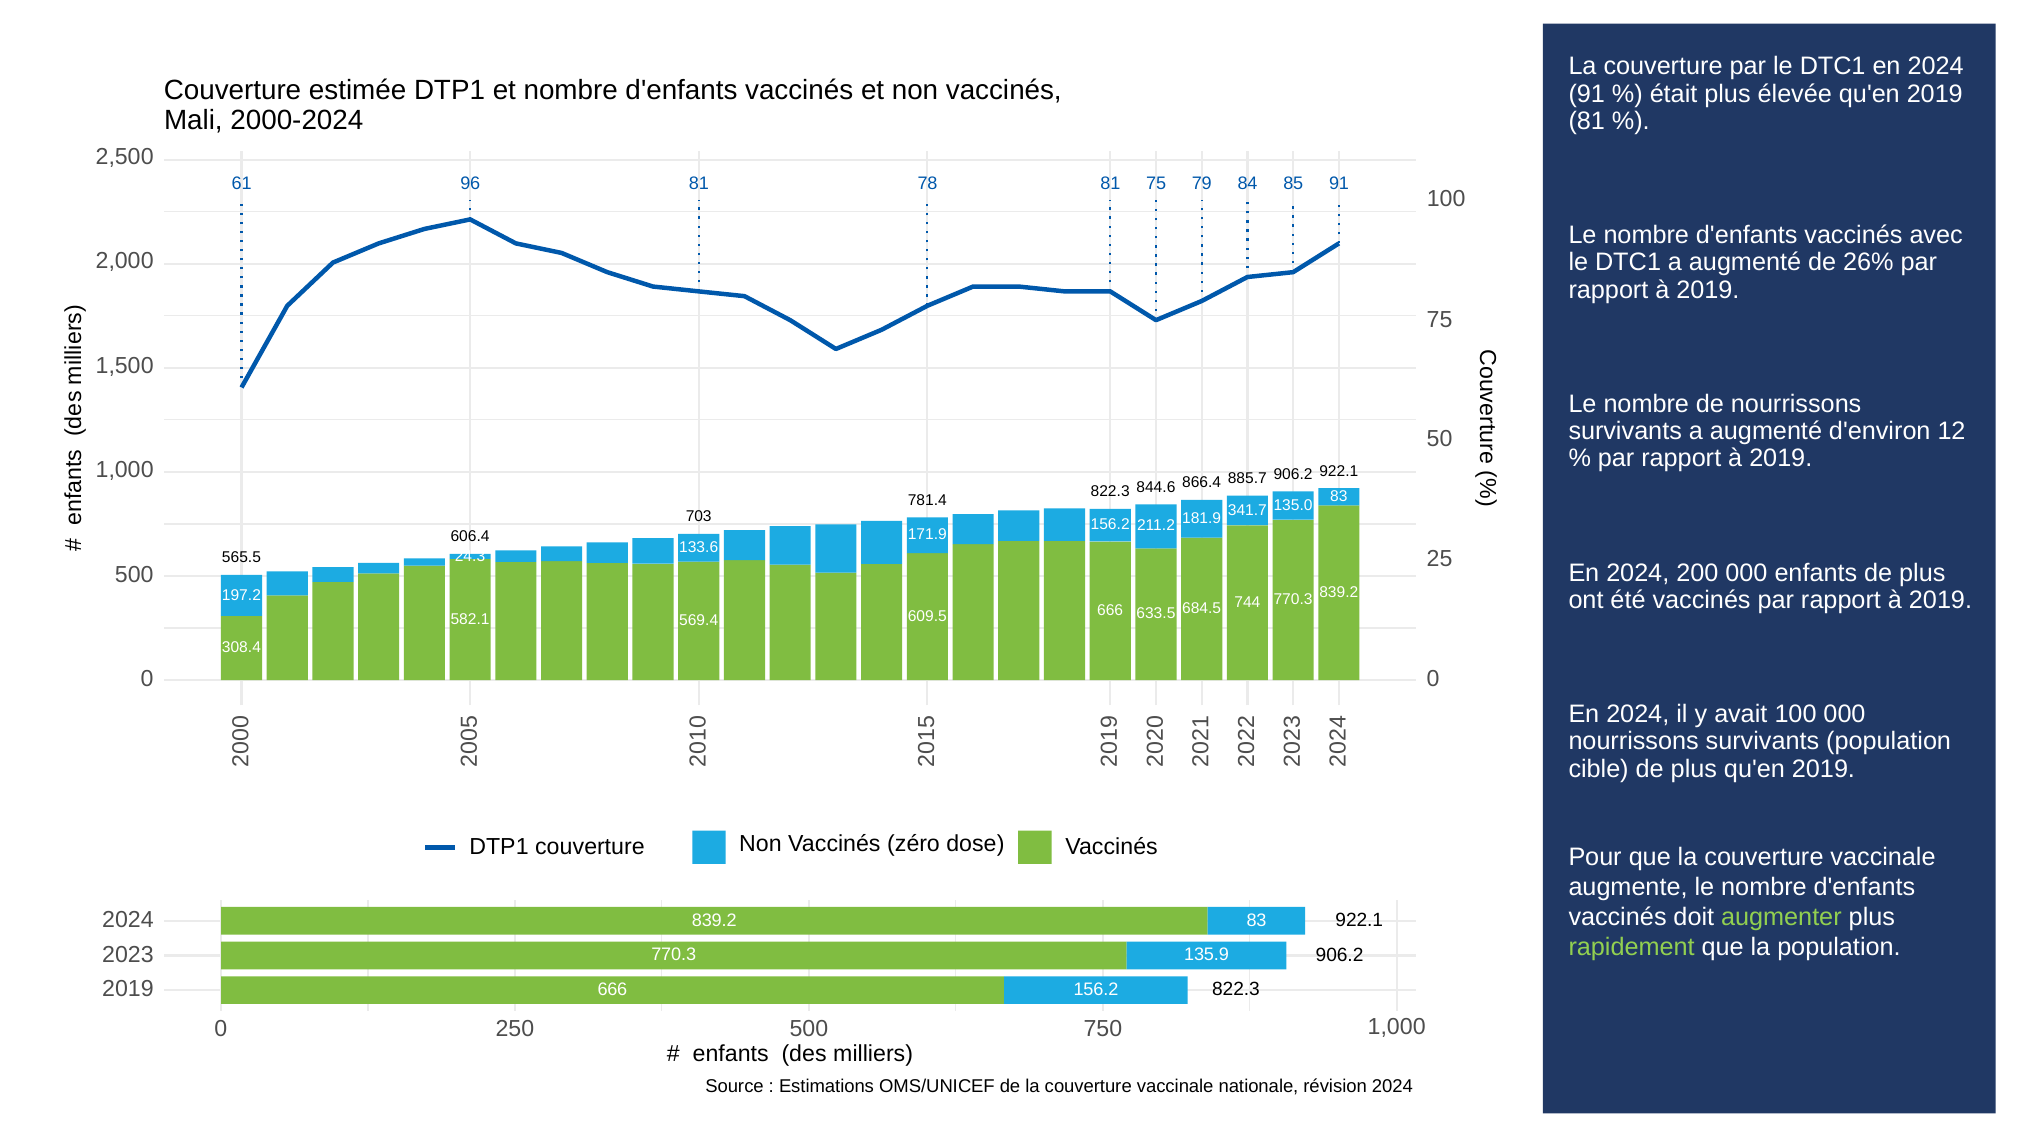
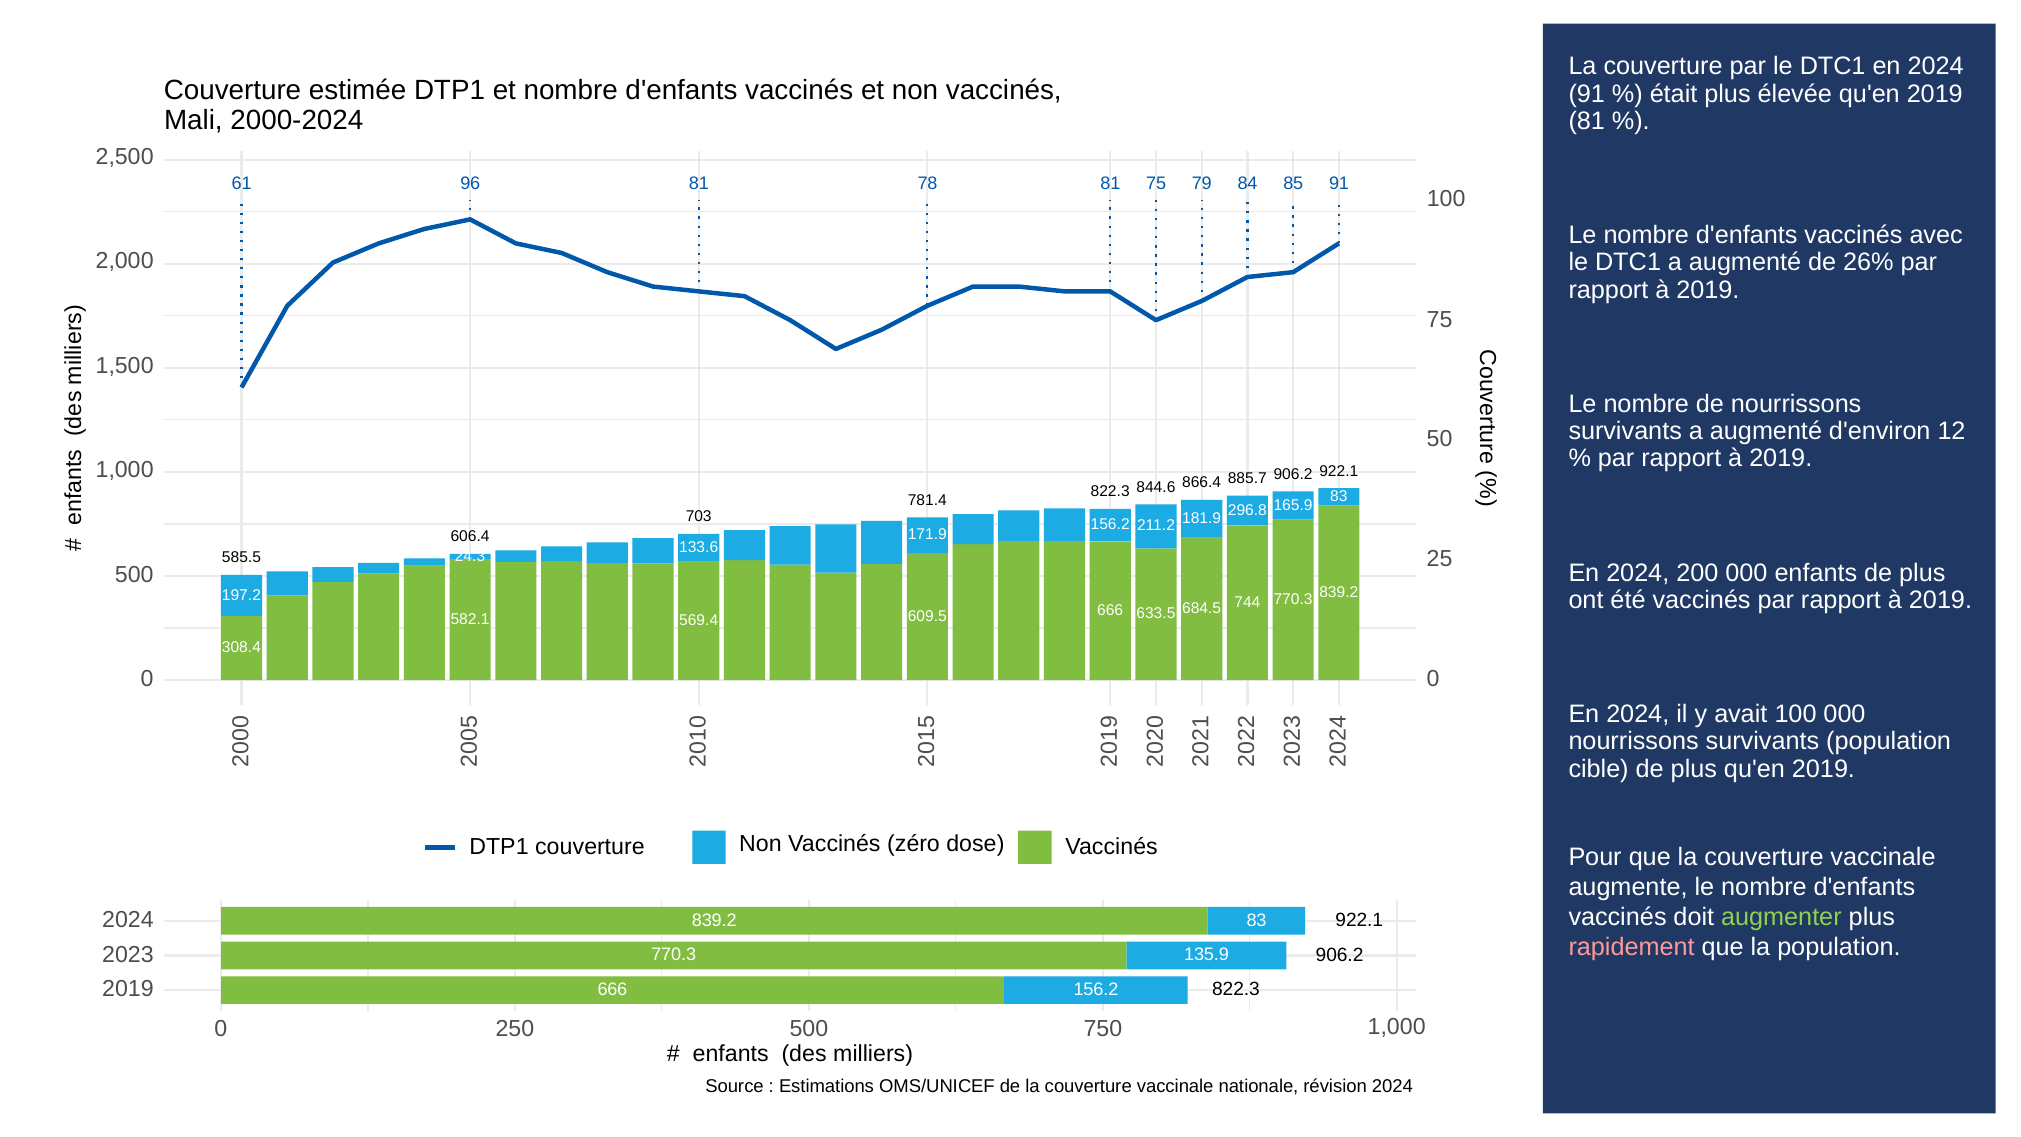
135.0: 135.0 -> 165.9 (1293, 505)
341.7: 341.7 -> 296.8 (1247, 510)
565.5: 565.5 -> 585.5 (241, 558)
rapidement colour: light green -> pink (1632, 947)
